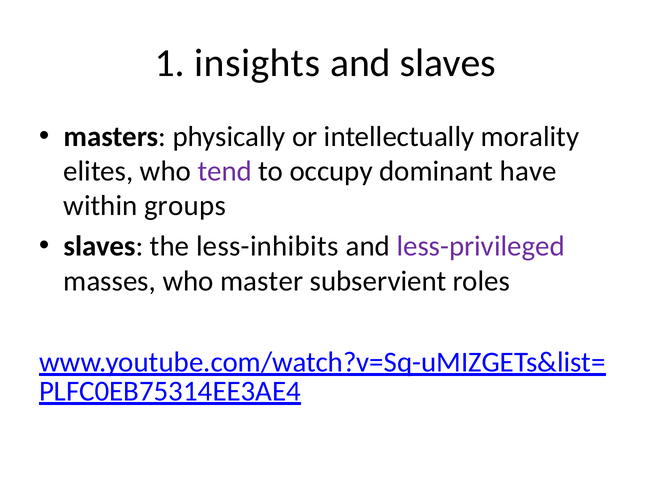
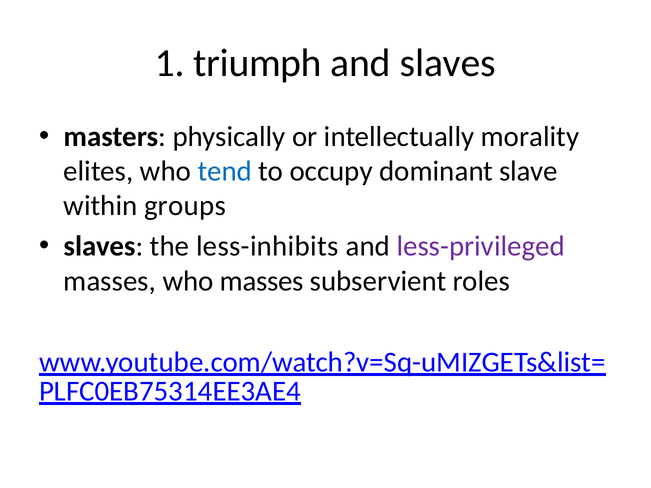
insights: insights -> triumph (258, 63)
tend colour: purple -> blue (225, 171)
have: have -> slave (529, 171)
who master: master -> masses (262, 281)
